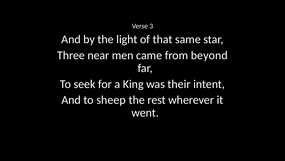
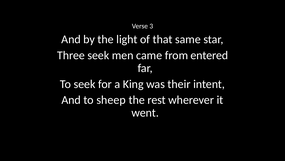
Three near: near -> seek (98, 55)
beyond: beyond -> entered (209, 55)
